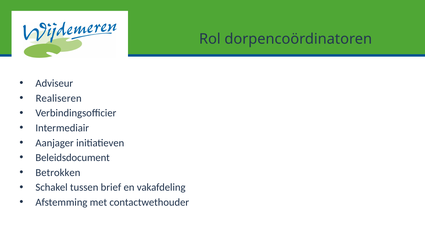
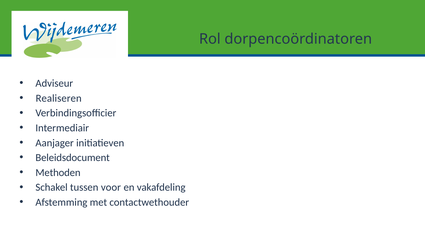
Betrokken: Betrokken -> Methoden (58, 173)
brief: brief -> voor (111, 188)
